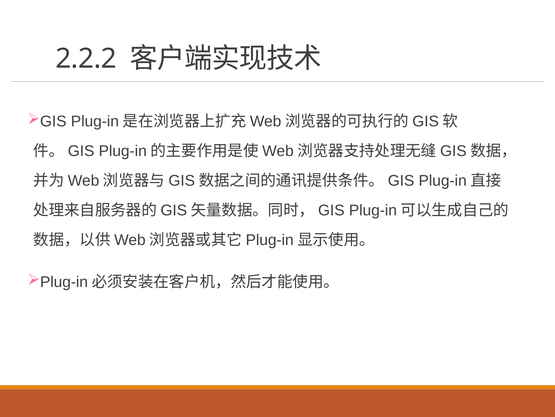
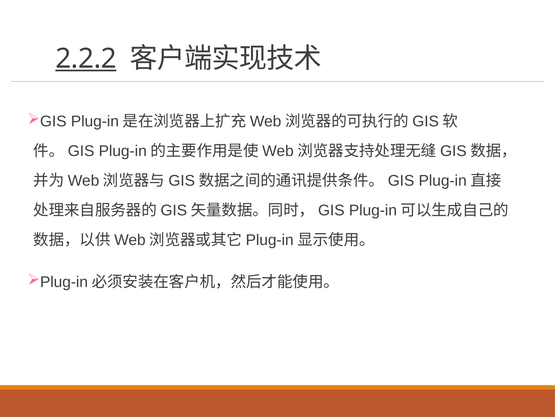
2.2.2 underline: none -> present (86, 59)
